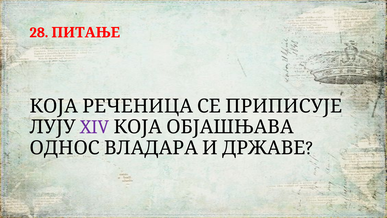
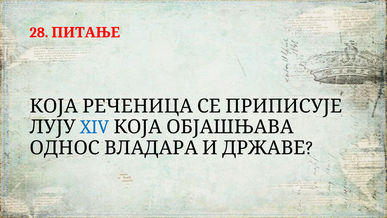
XIV colour: purple -> blue (95, 127)
